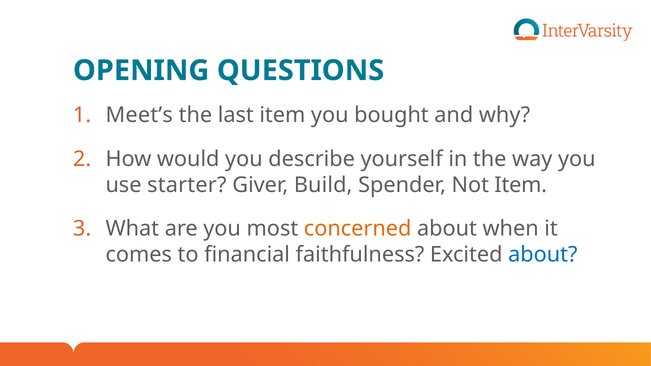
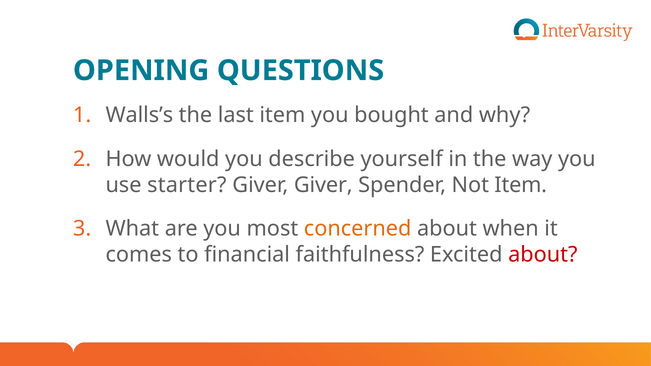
Meet’s: Meet’s -> Walls’s (139, 115)
Giver Build: Build -> Giver (323, 185)
about colour: blue -> red (543, 255)
